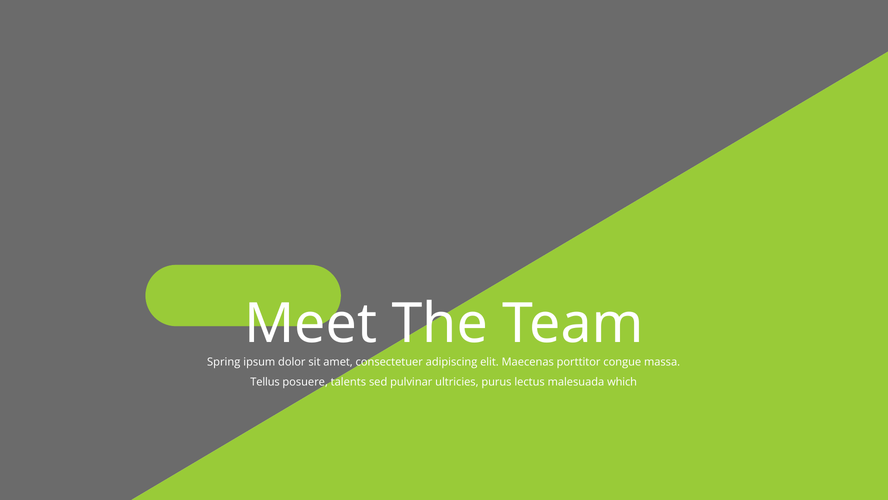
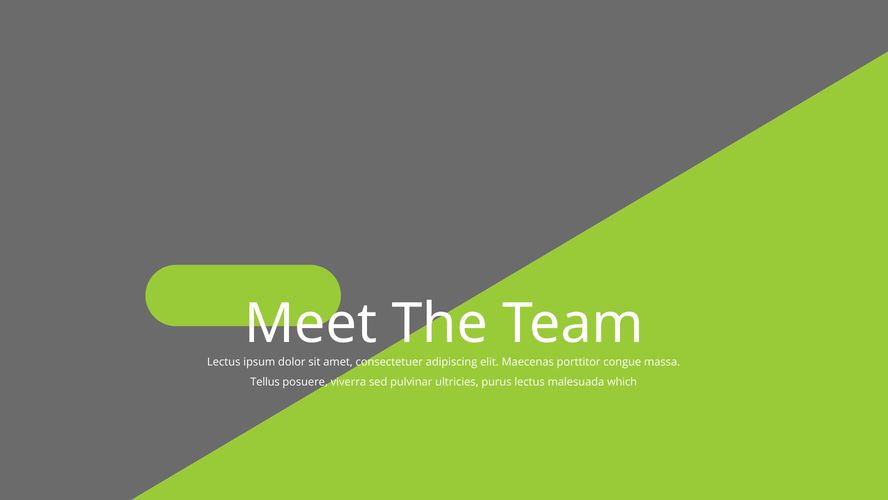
Spring: Spring -> Lectus (224, 362)
talents: talents -> viverra (348, 382)
